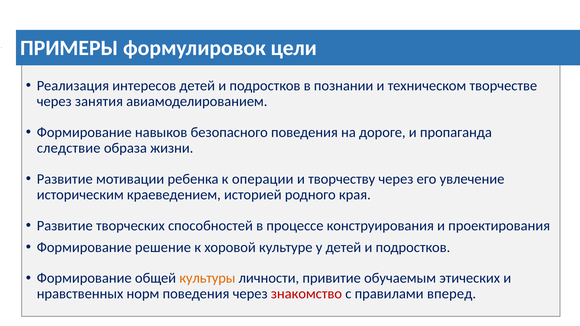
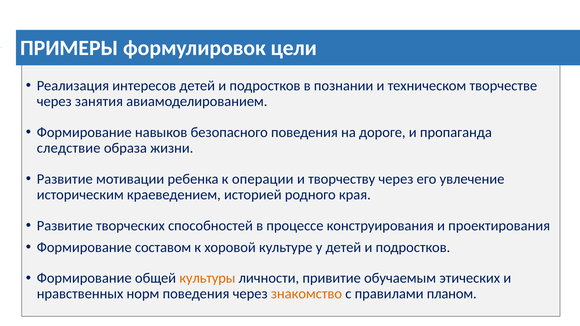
решение: решение -> составом (163, 247)
знакомство colour: red -> orange (306, 294)
вперед: вперед -> планом (452, 294)
